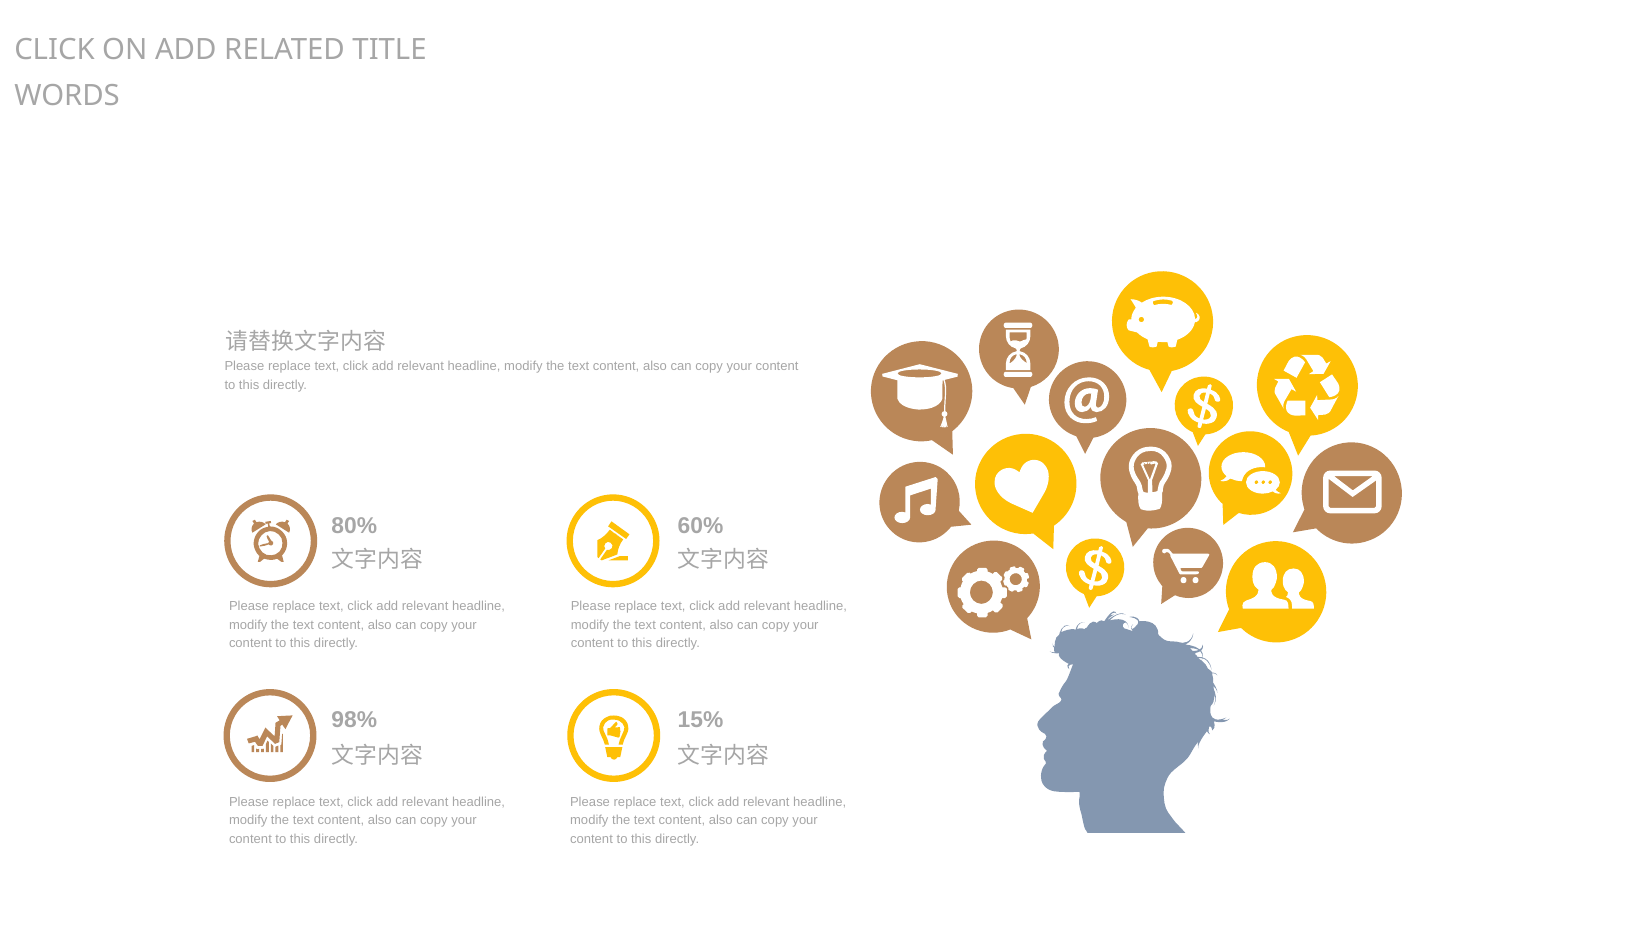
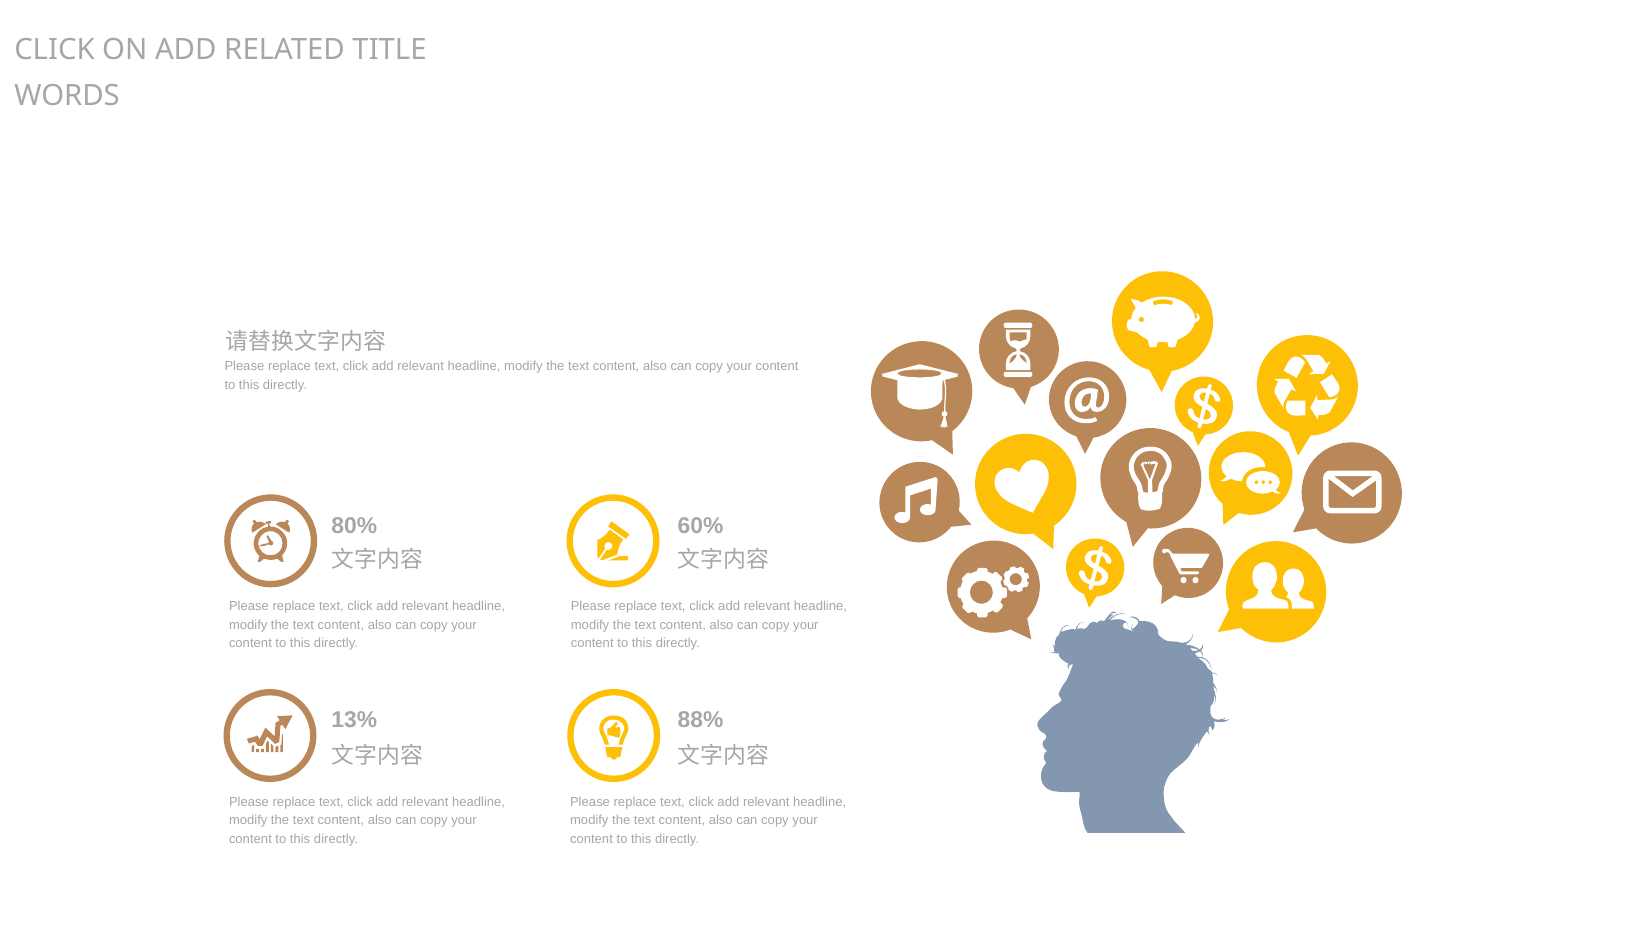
98%: 98% -> 13% (354, 720)
15%: 15% -> 88% (700, 720)
